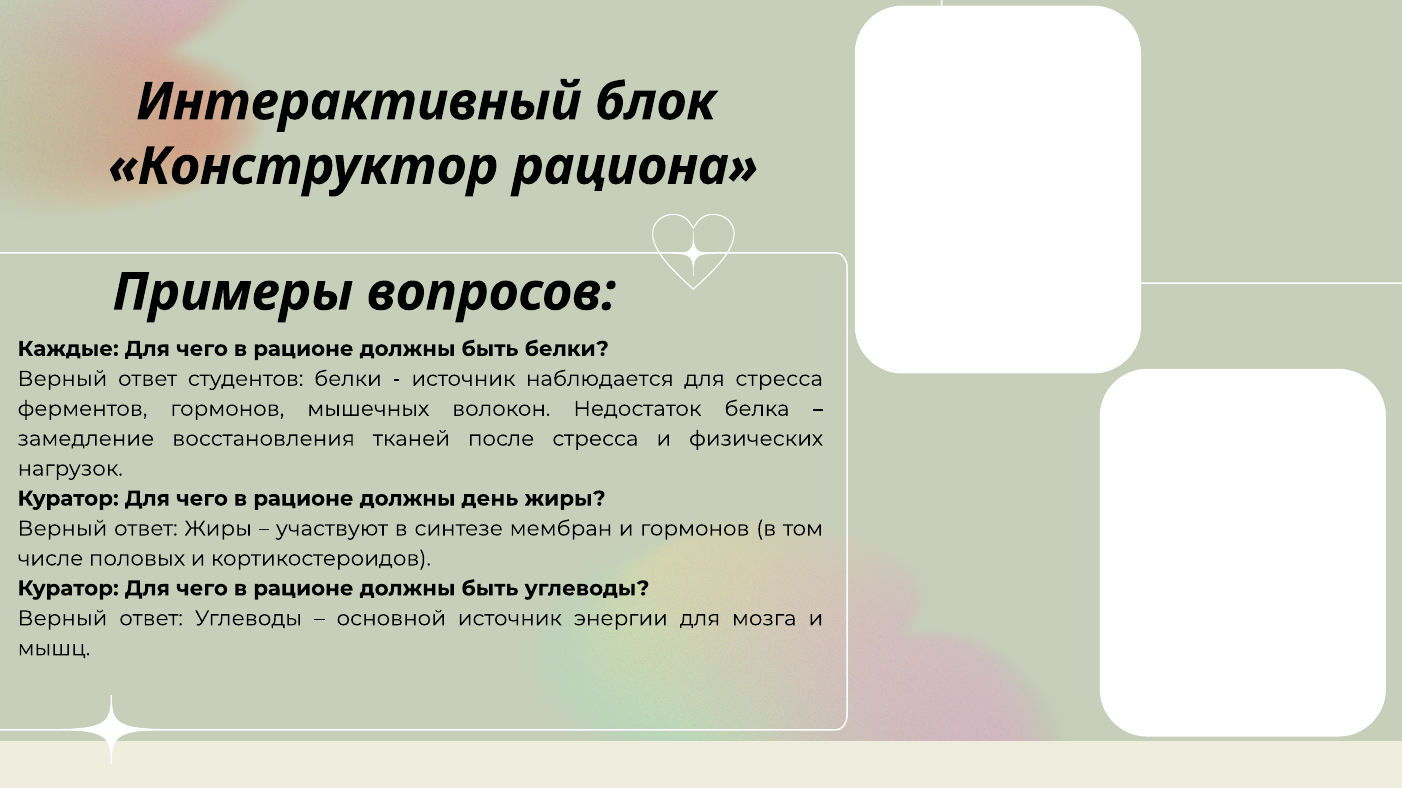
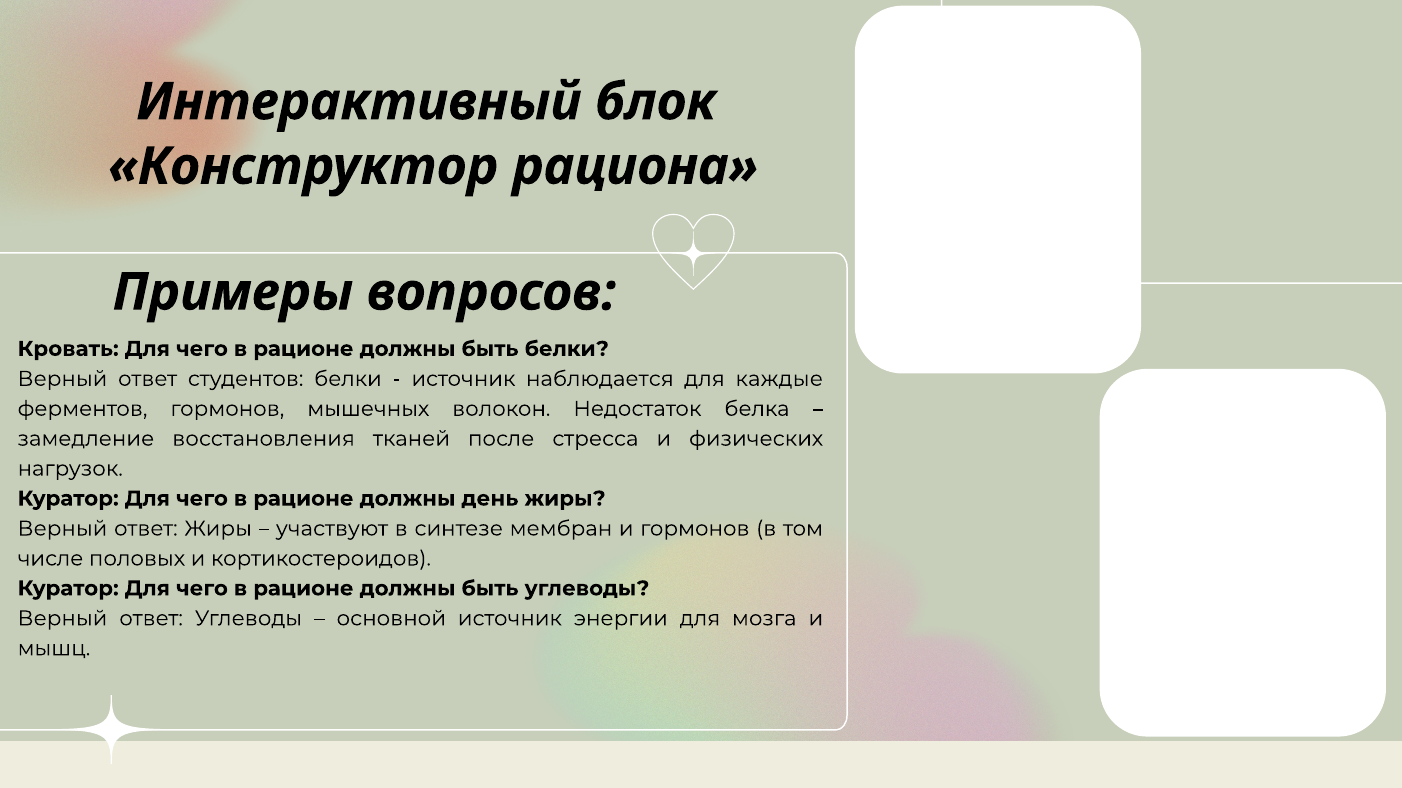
Каждые: Каждые -> Кровать (68, 349)
для стресса: стресса -> каждые (779, 379)
